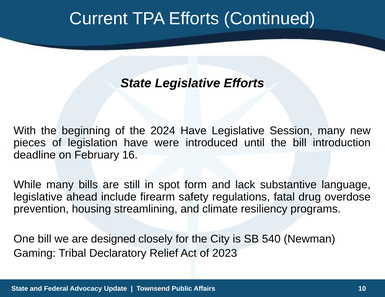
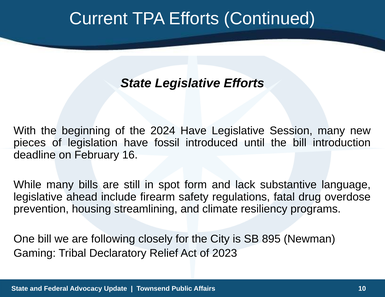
were: were -> fossil (167, 143)
designed: designed -> following (113, 239)
540: 540 -> 895 (271, 239)
